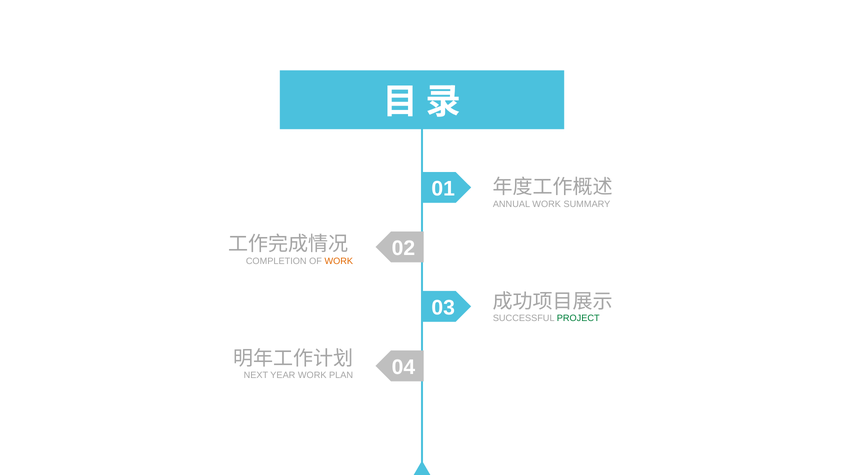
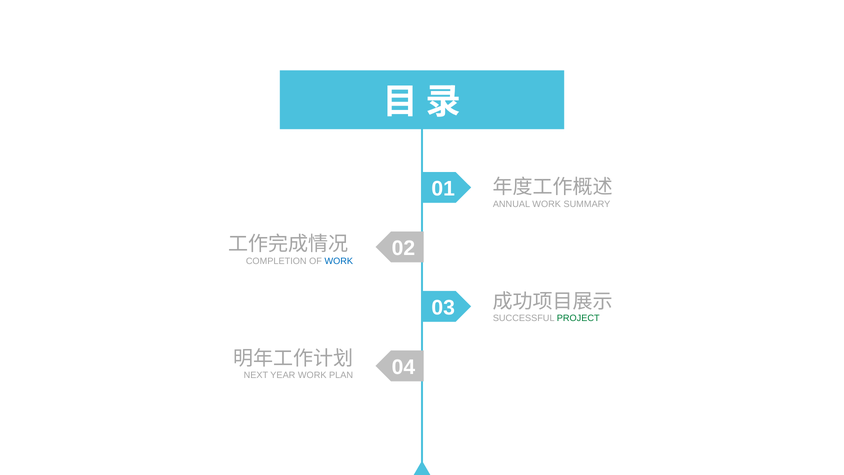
WORK colour: orange -> blue (339, 261)
